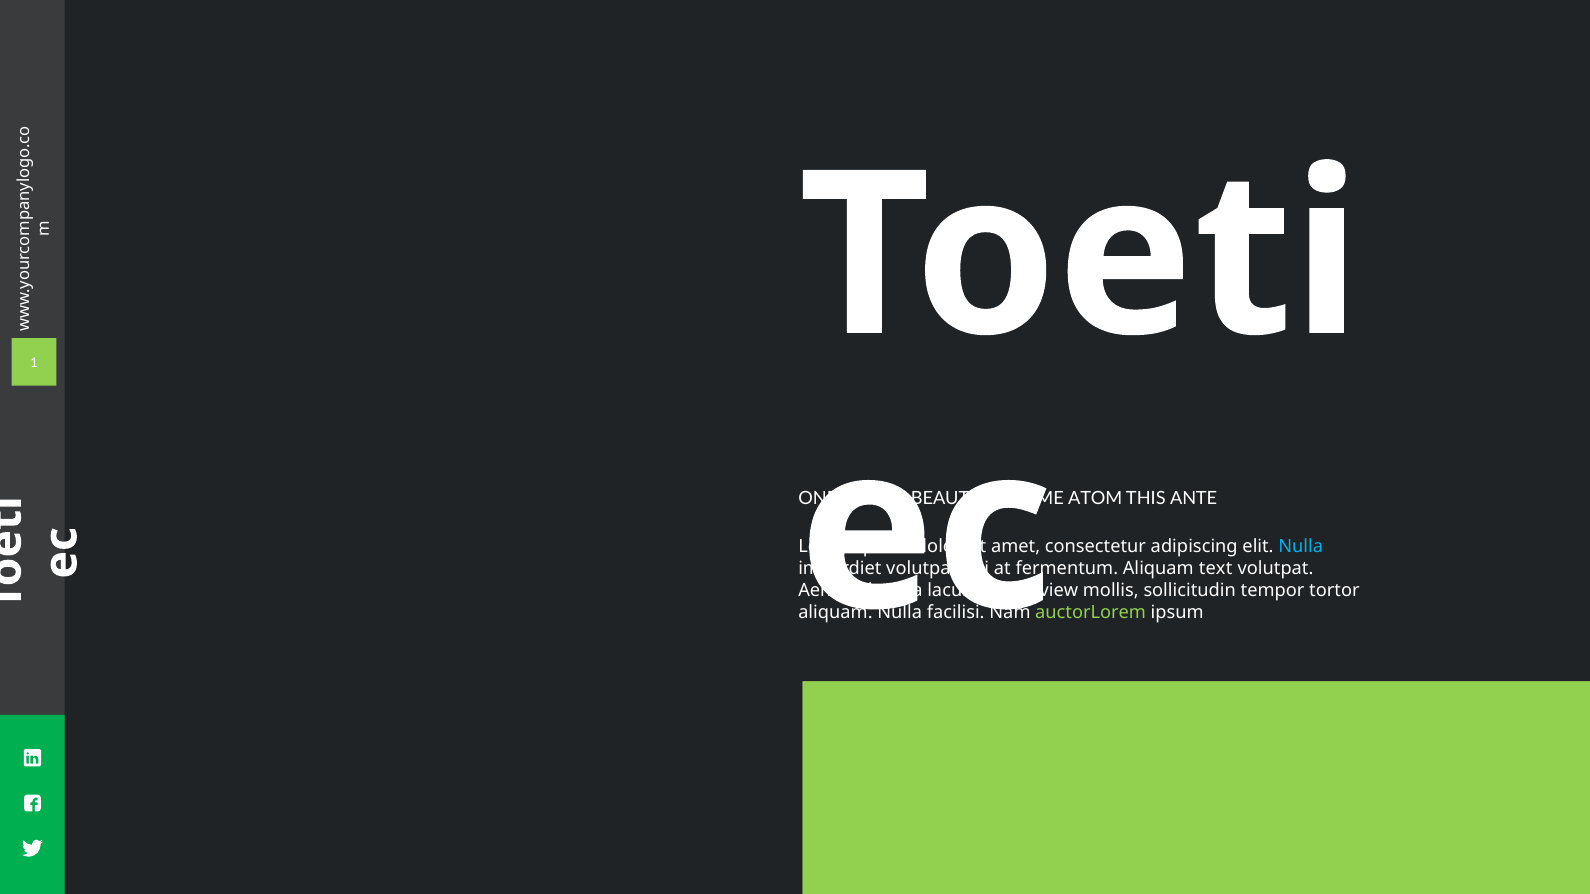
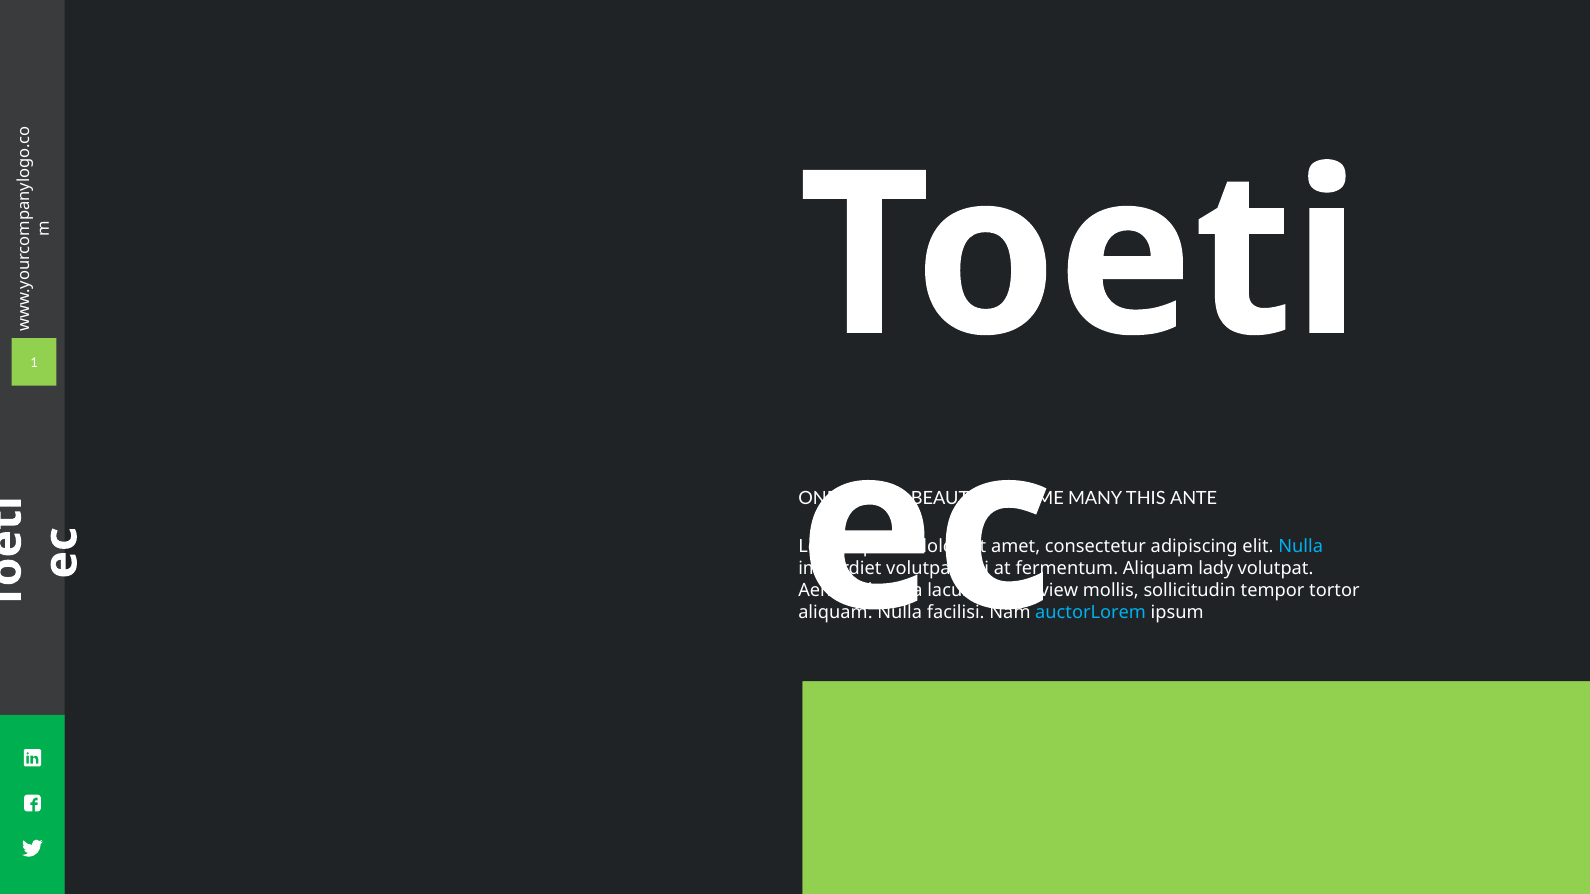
ATOM: ATOM -> MANY (1095, 499)
text: text -> lady (1216, 569)
auctorLorem colour: light green -> light blue (1091, 613)
